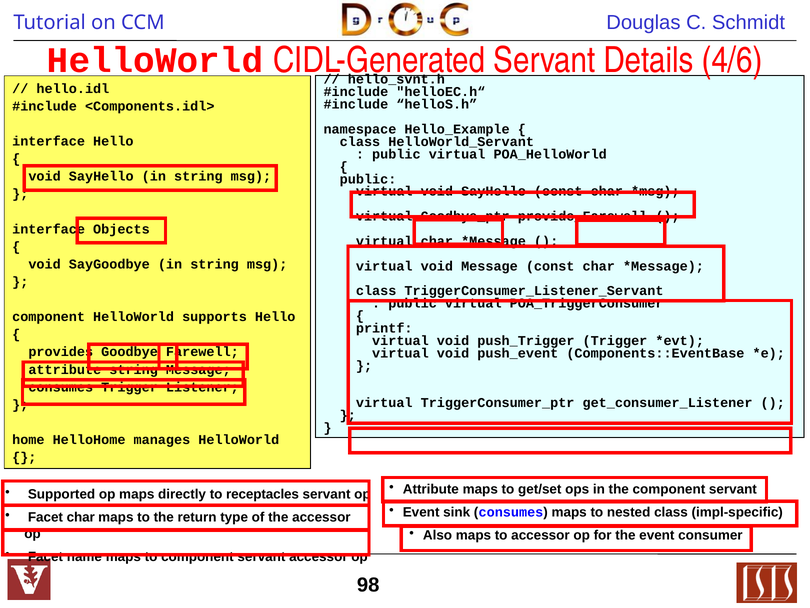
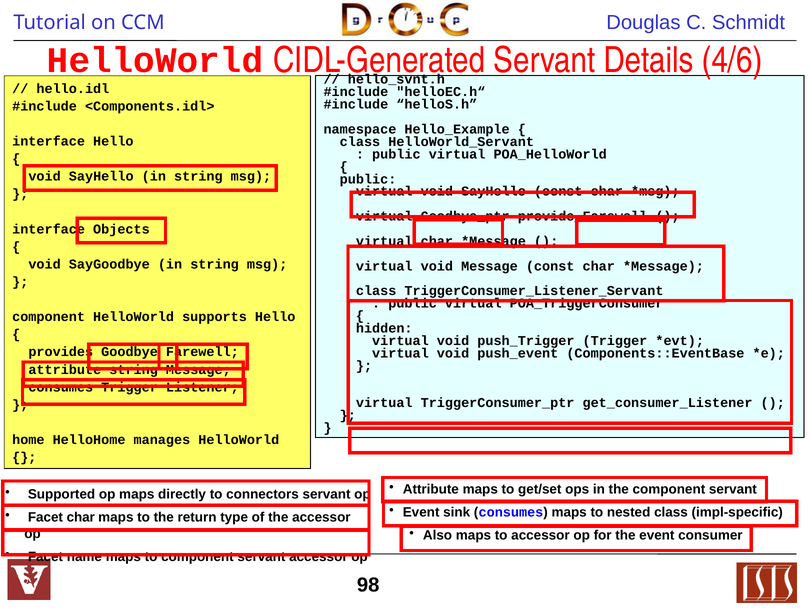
printf: printf -> hidden (384, 328)
receptacles: receptacles -> connectors (262, 494)
